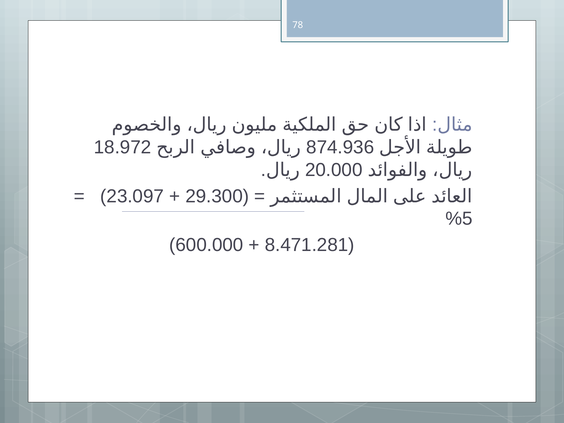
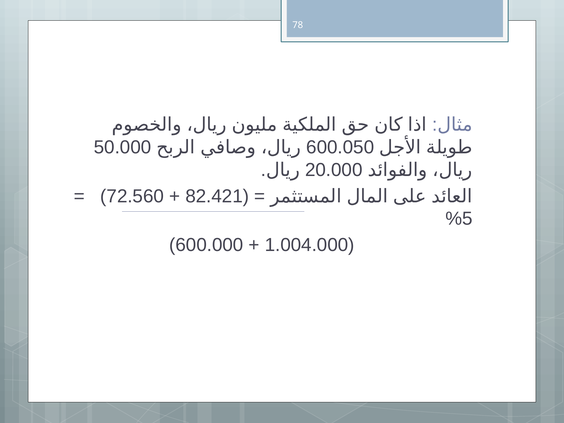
18.972: 18.972 -> 50.000 (123, 147)
874.936: 874.936 -> 600.050 (340, 147)
23.097: 23.097 -> 72.560 (135, 196)
29.300: 29.300 -> 82.421 (214, 196)
8.471.281: 8.471.281 -> 1.004.000 (306, 245)
